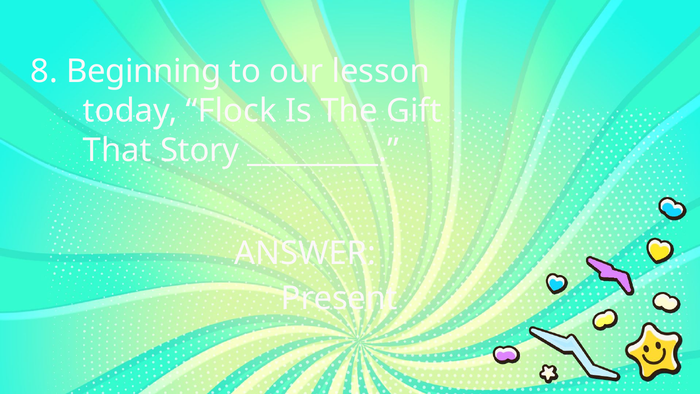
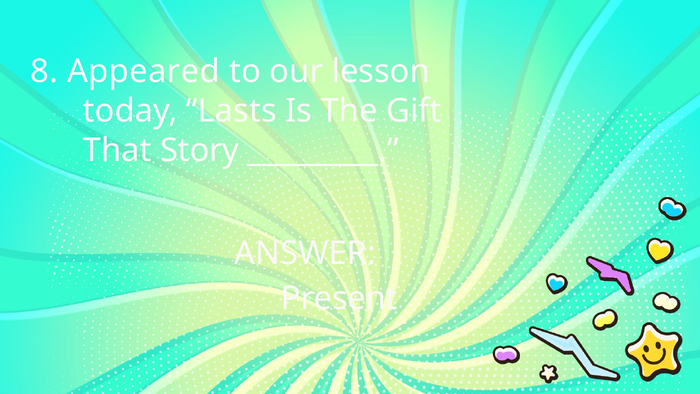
Beginning: Beginning -> Appeared (143, 71)
Flock: Flock -> Lasts (231, 111)
